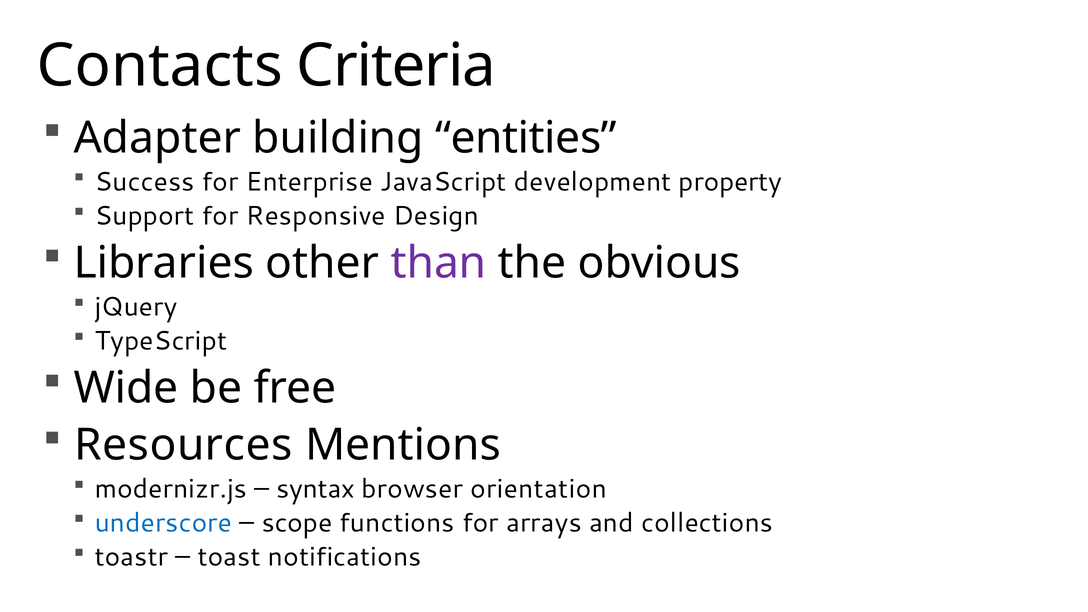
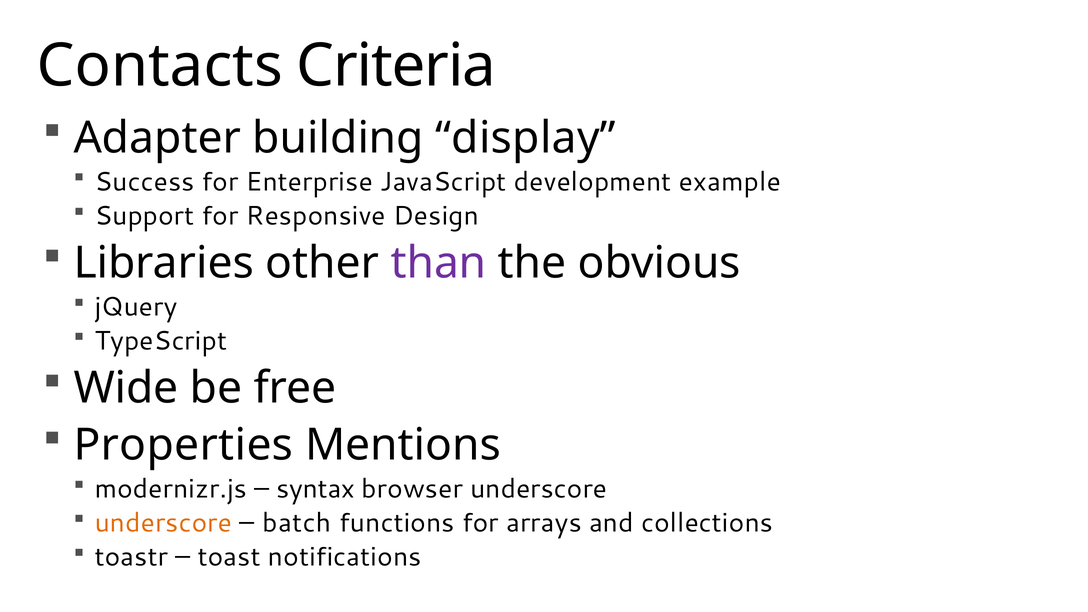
entities: entities -> display (526, 138)
property: property -> example (730, 182)
Resources: Resources -> Properties (183, 445)
browser orientation: orientation -> underscore (539, 489)
underscore colour: blue -> orange (163, 523)
scope: scope -> batch (297, 523)
